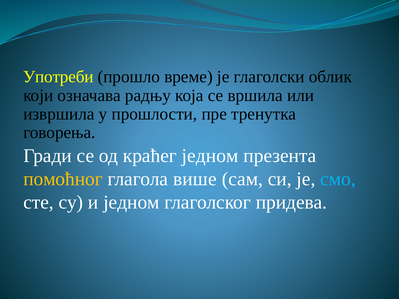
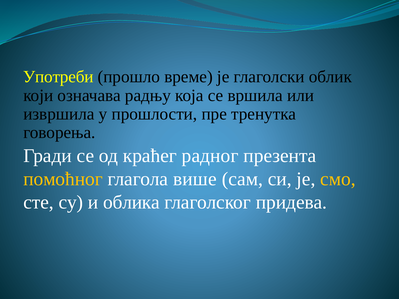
краћег једном: једном -> радног (210, 156)
смо colour: light blue -> yellow (338, 179)
и једном: једном -> облика (131, 202)
